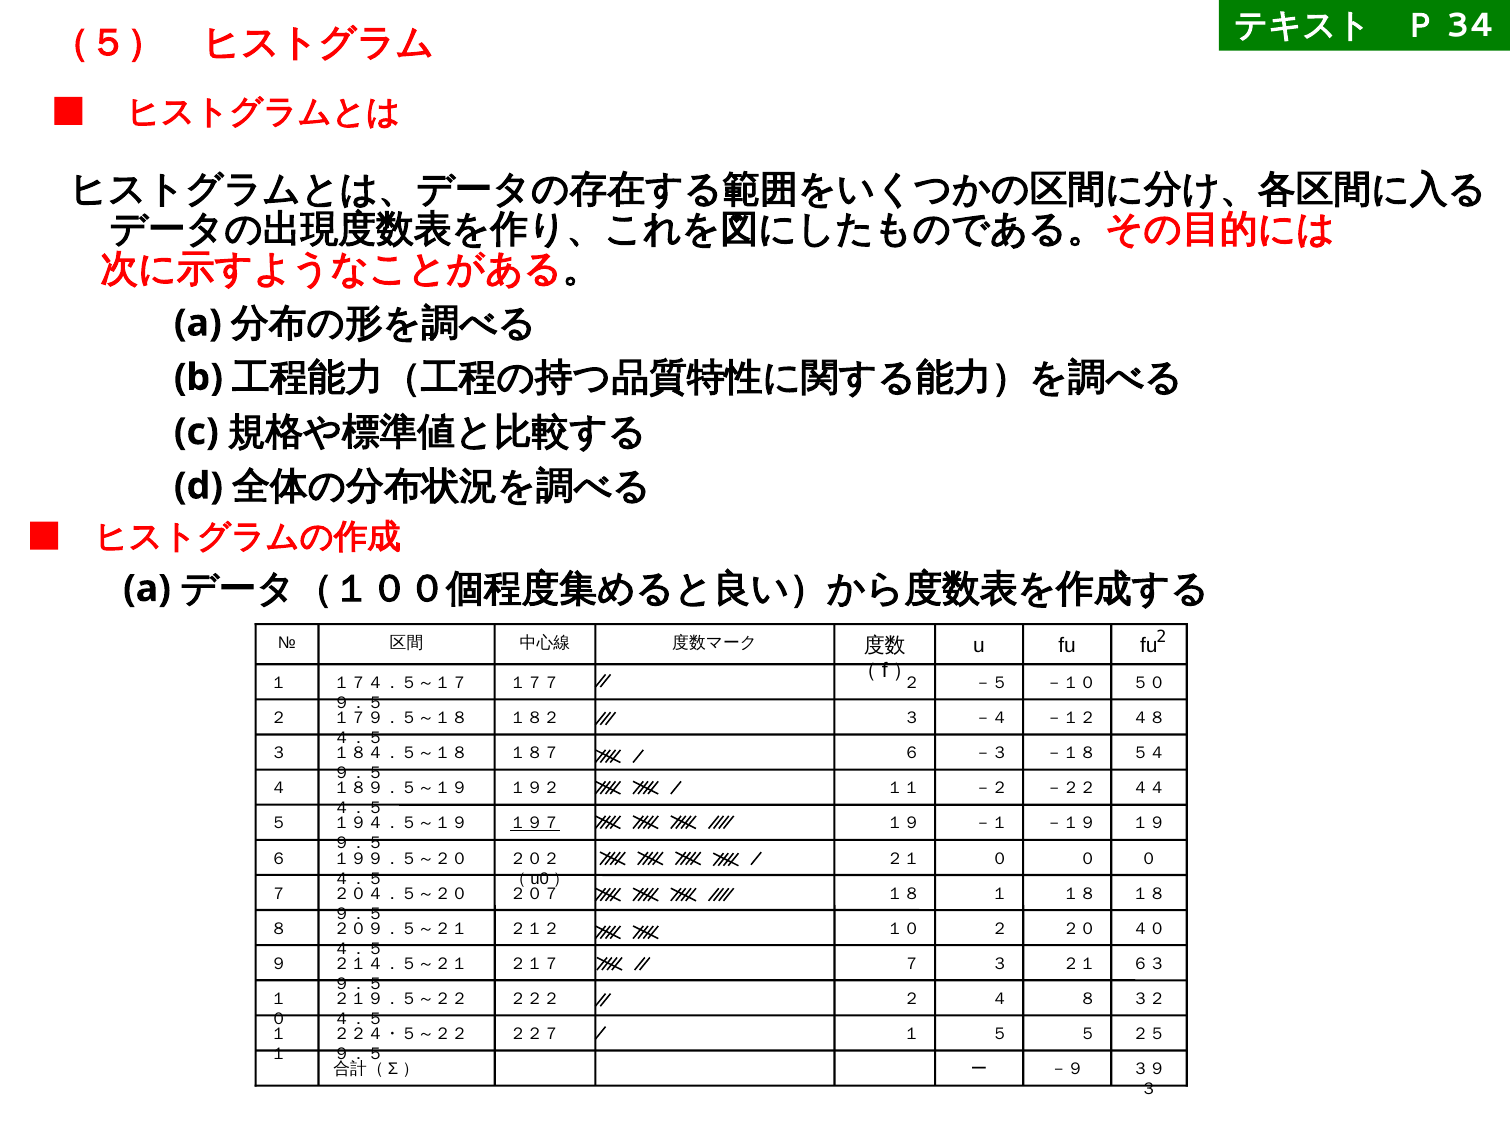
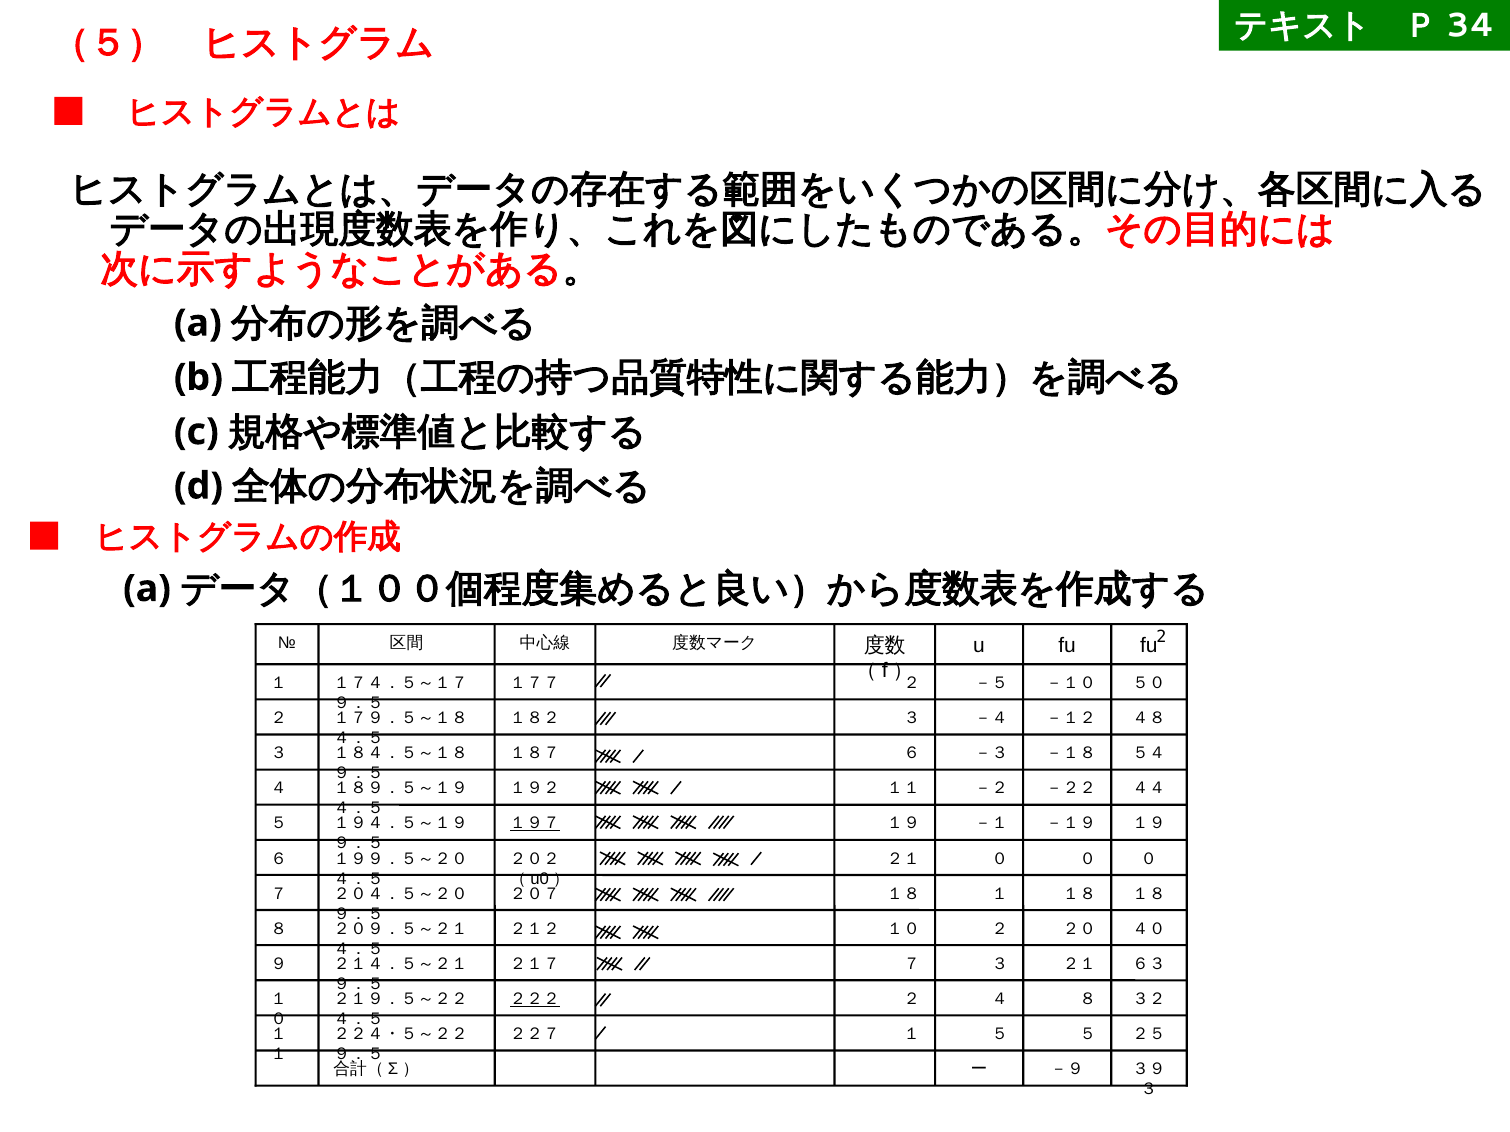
２２２ underline: none -> present (535, 999)
